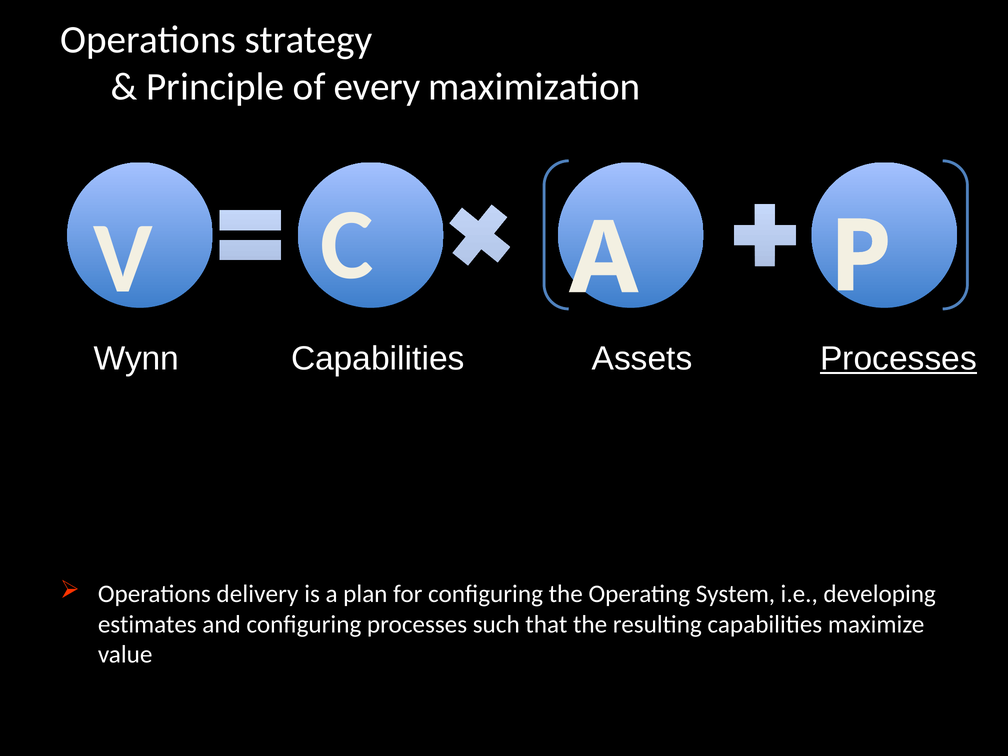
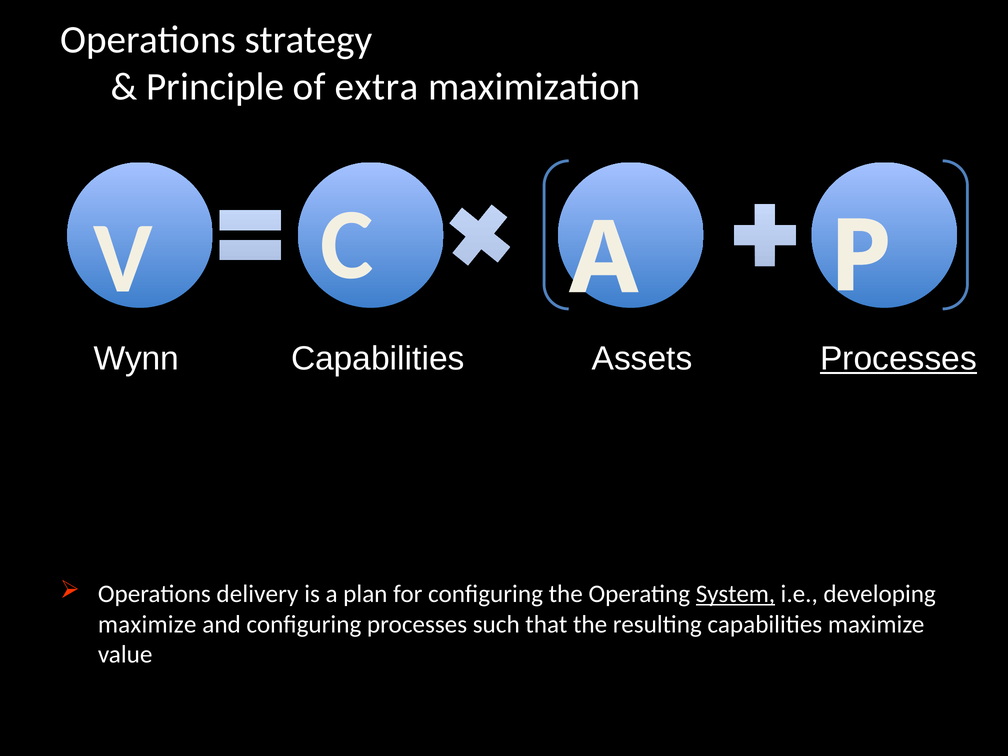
every: every -> extra (377, 87)
System underline: none -> present (735, 594)
estimates: estimates -> maximize (147, 624)
